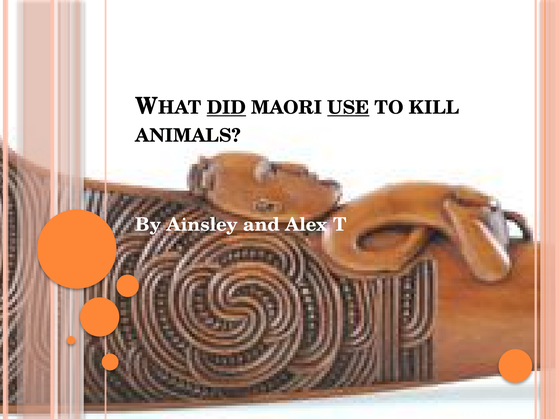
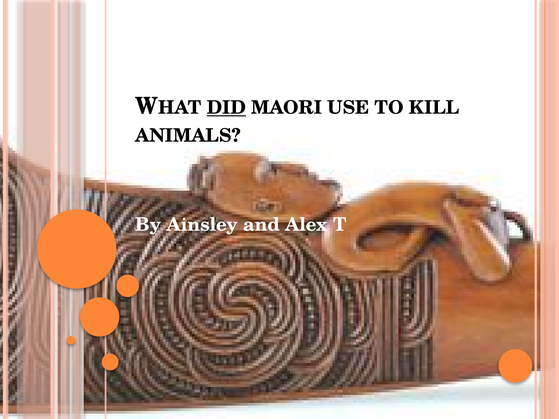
USE underline: present -> none (348, 108)
